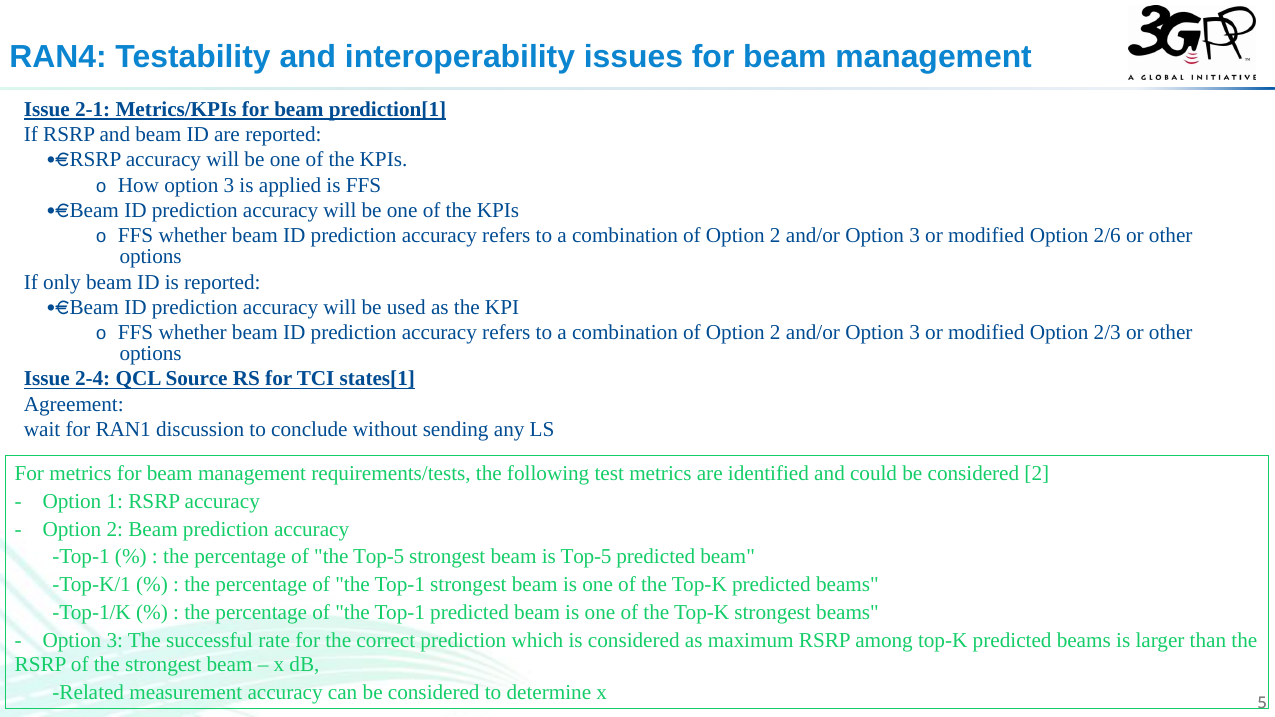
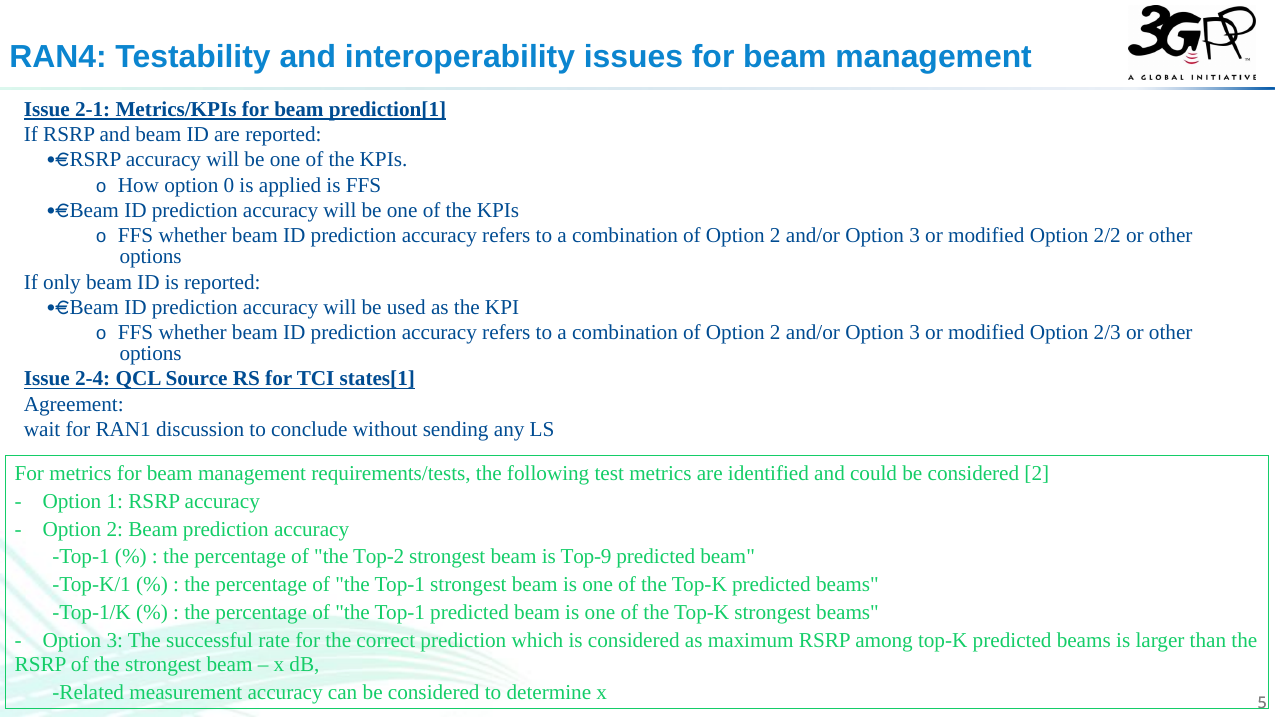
How option 3: 3 -> 0 (229, 185)
2/6: 2/6 -> 2/2 (1107, 236)
the Top-5: Top-5 -> Top-2 (379, 557)
is Top-5: Top-5 -> Top-9 (586, 557)
